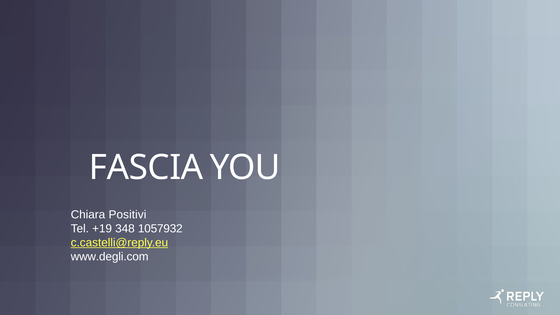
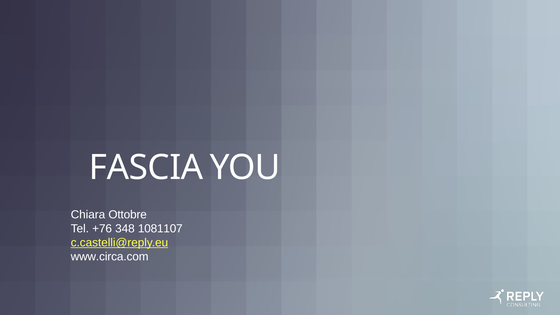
Positivi: Positivi -> Ottobre (128, 215)
+19: +19 -> +76 (102, 229)
1057932: 1057932 -> 1081107 (160, 229)
www.degli.com: www.degli.com -> www.circa.com (110, 257)
